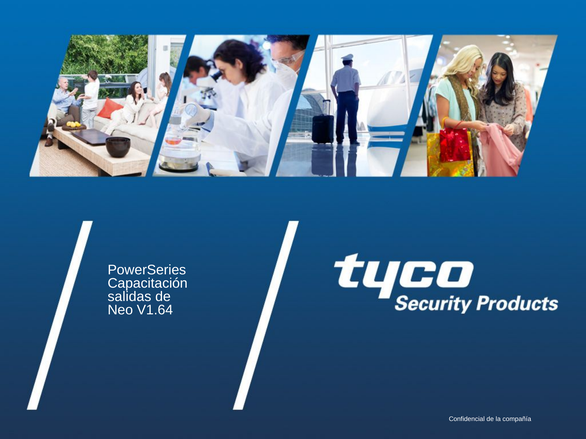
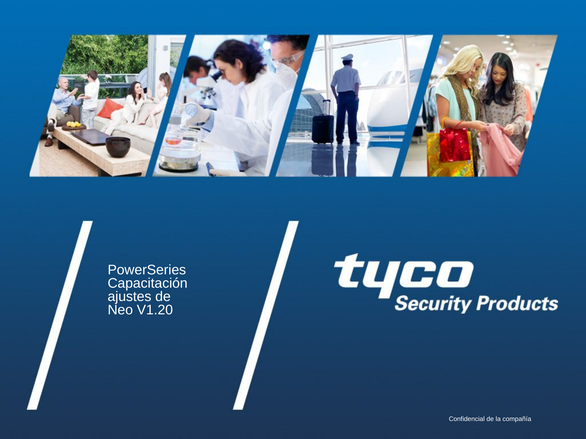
salidas: salidas -> ajustes (130, 297)
V1.64: V1.64 -> V1.20 (155, 310)
